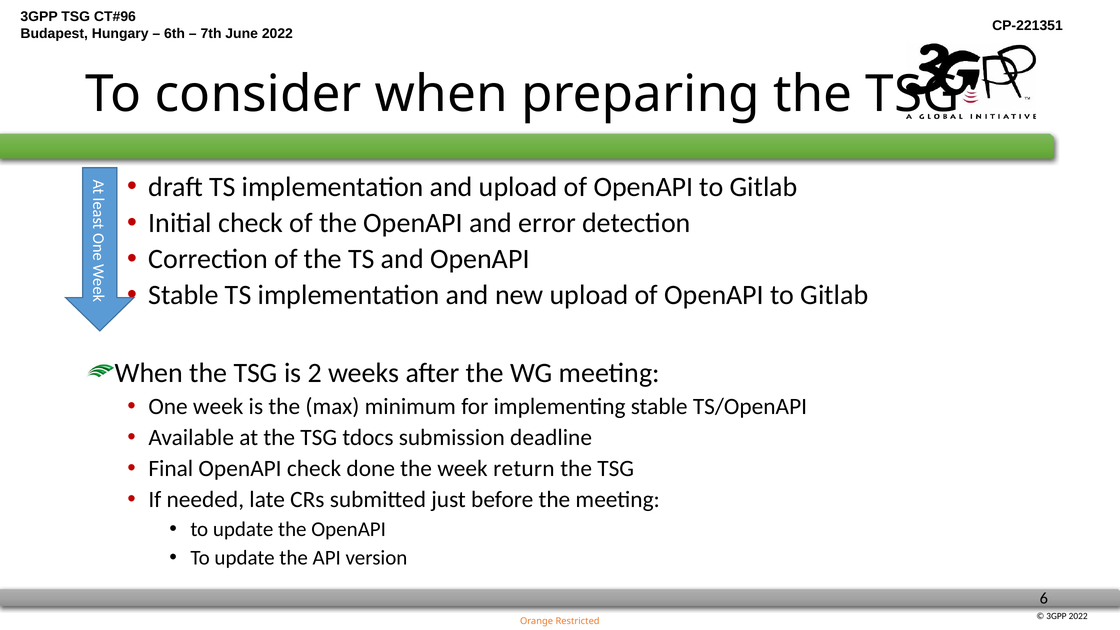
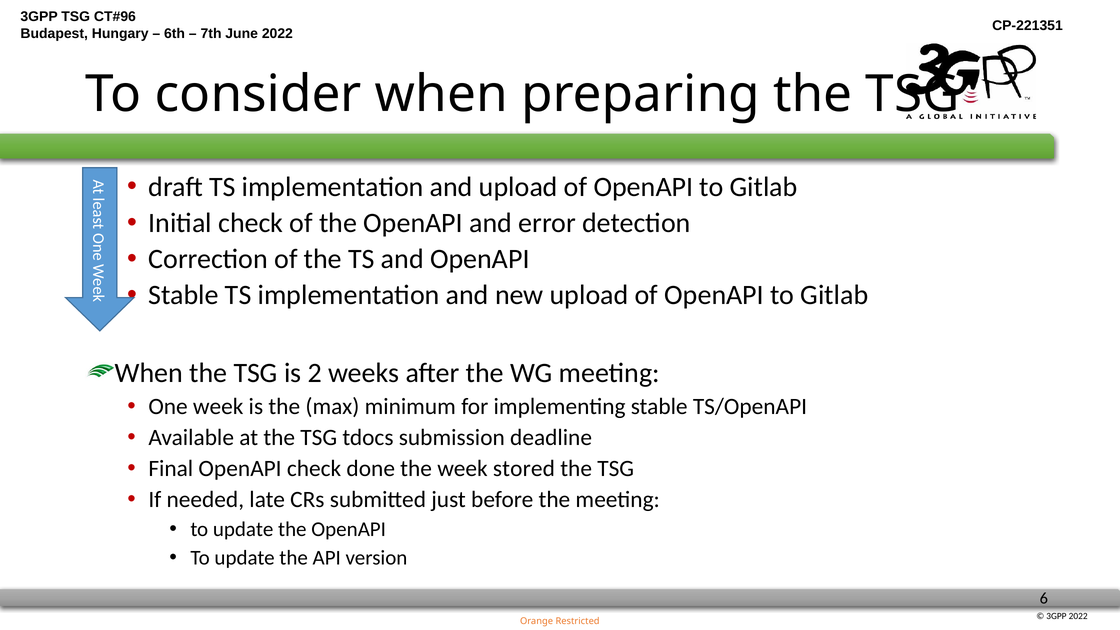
return: return -> stored (524, 469)
